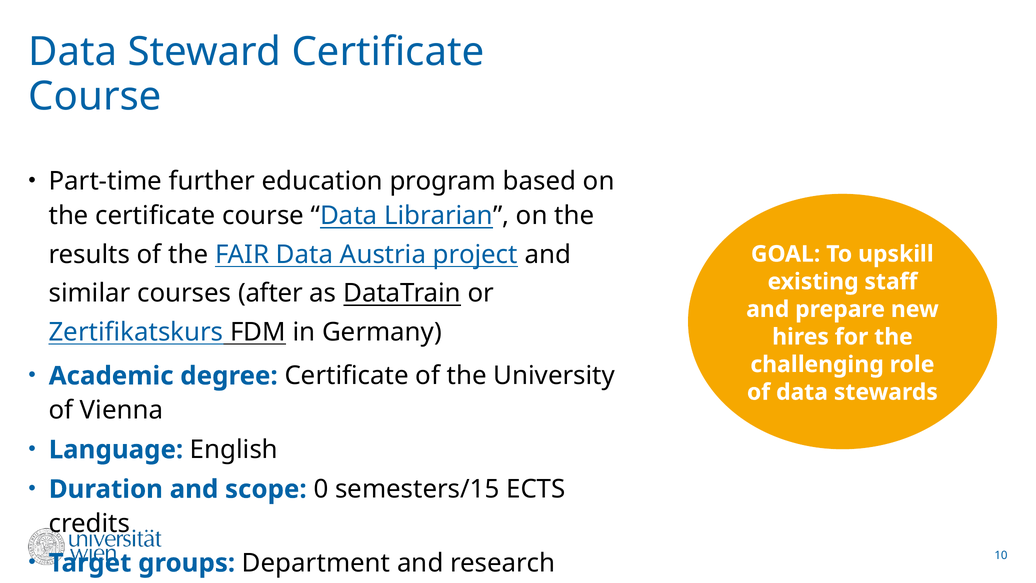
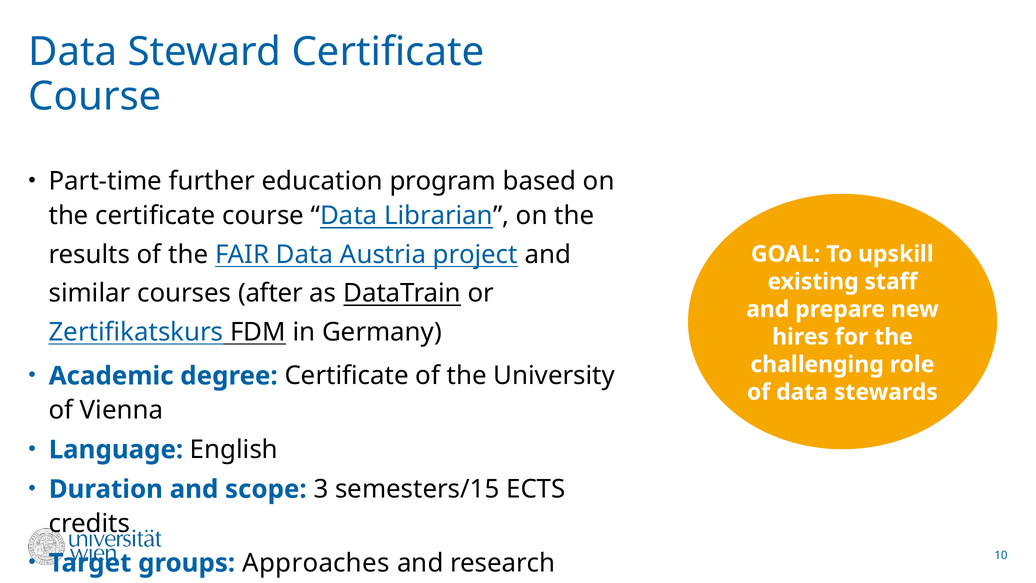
0: 0 -> 3 (321, 489)
Department: Department -> Approaches (316, 563)
